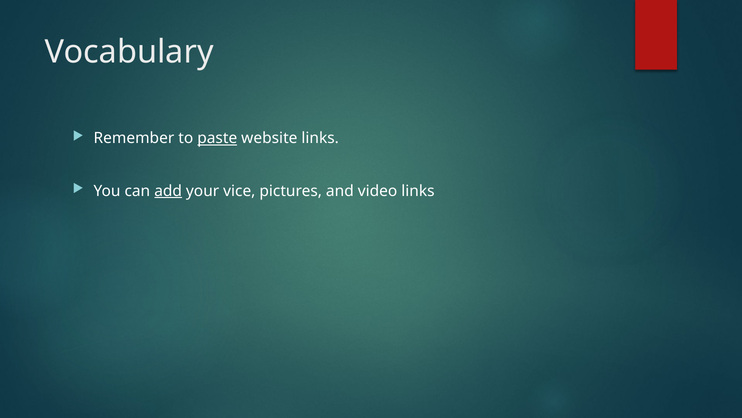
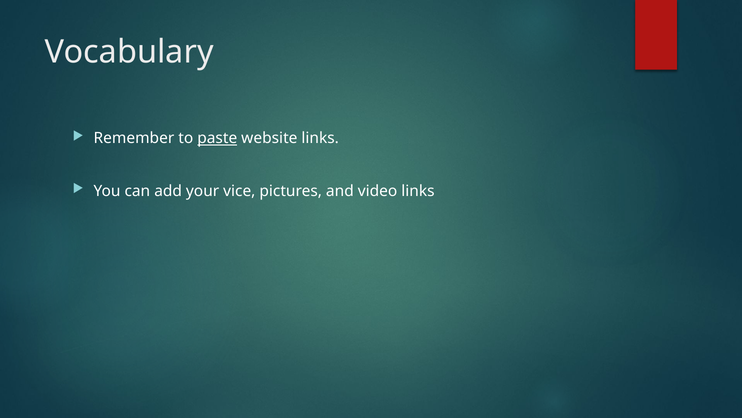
add underline: present -> none (168, 191)
